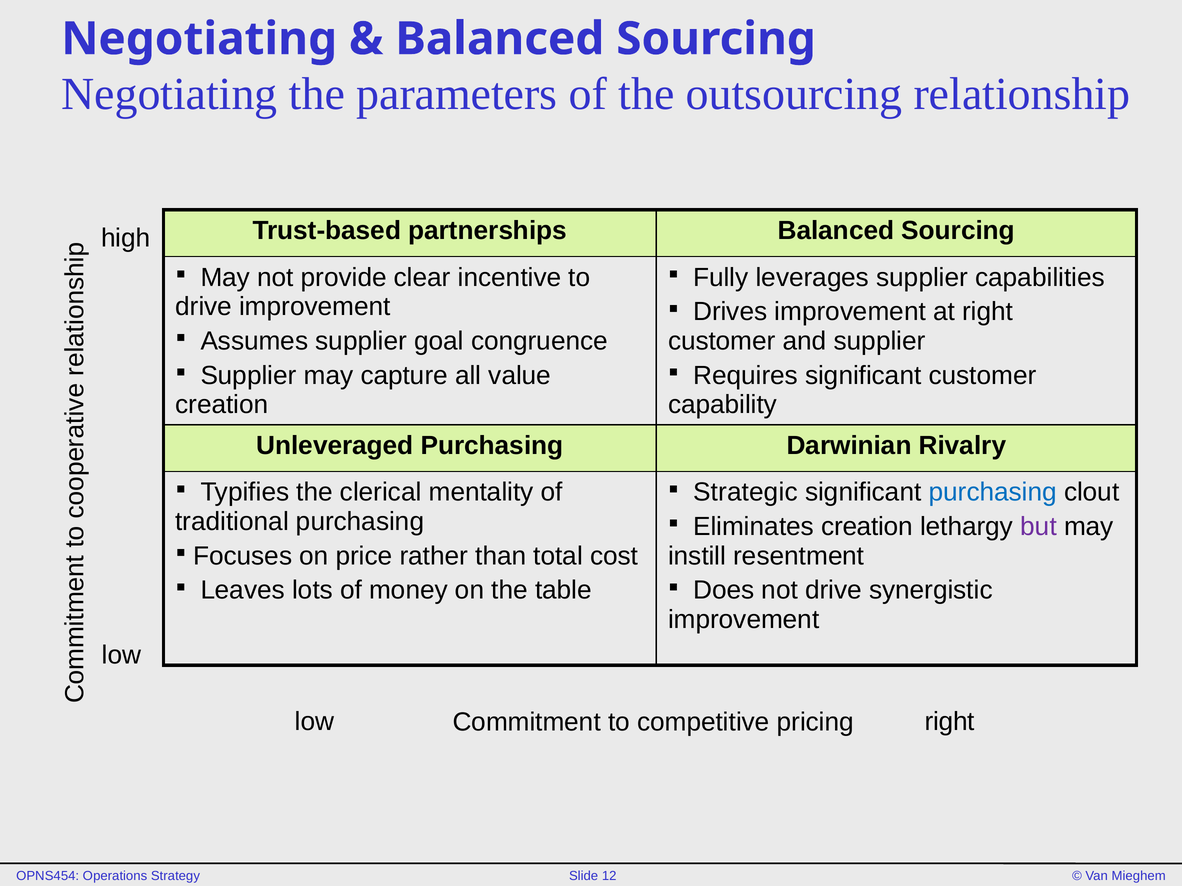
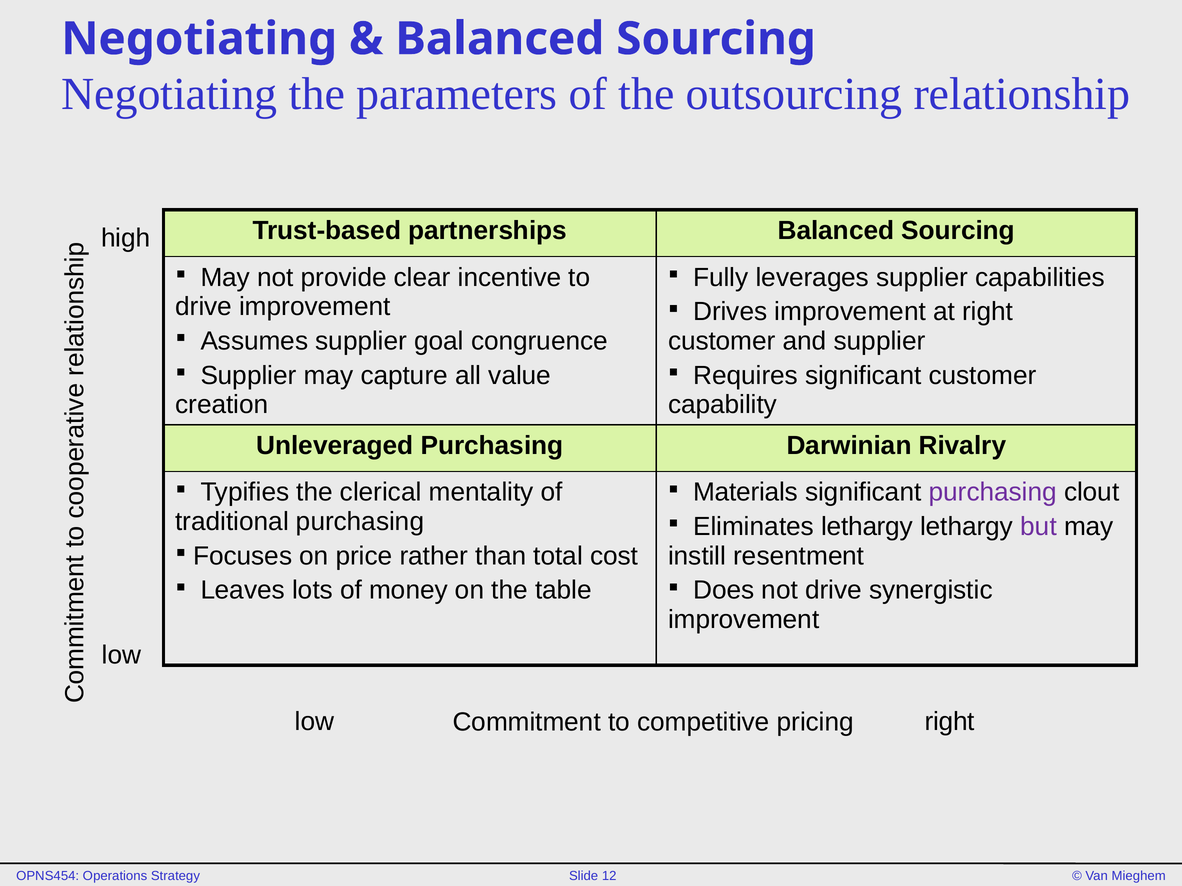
Strategic: Strategic -> Materials (746, 493)
purchasing colour: blue -> purple (993, 493)
Eliminates creation: creation -> lethargy (867, 527)
